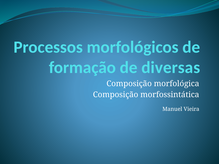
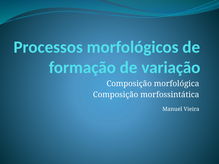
diversas: diversas -> variação (171, 68)
